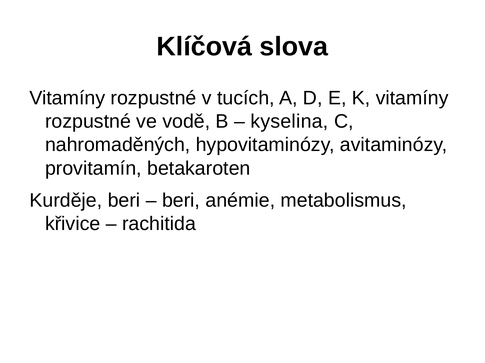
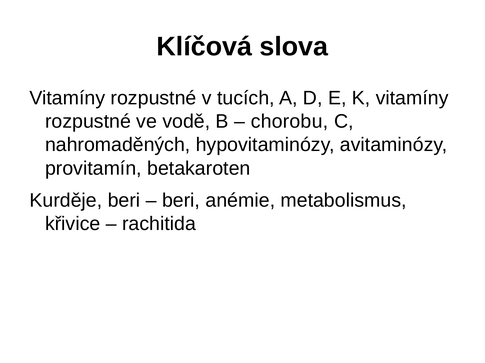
kyselina: kyselina -> chorobu (289, 122)
